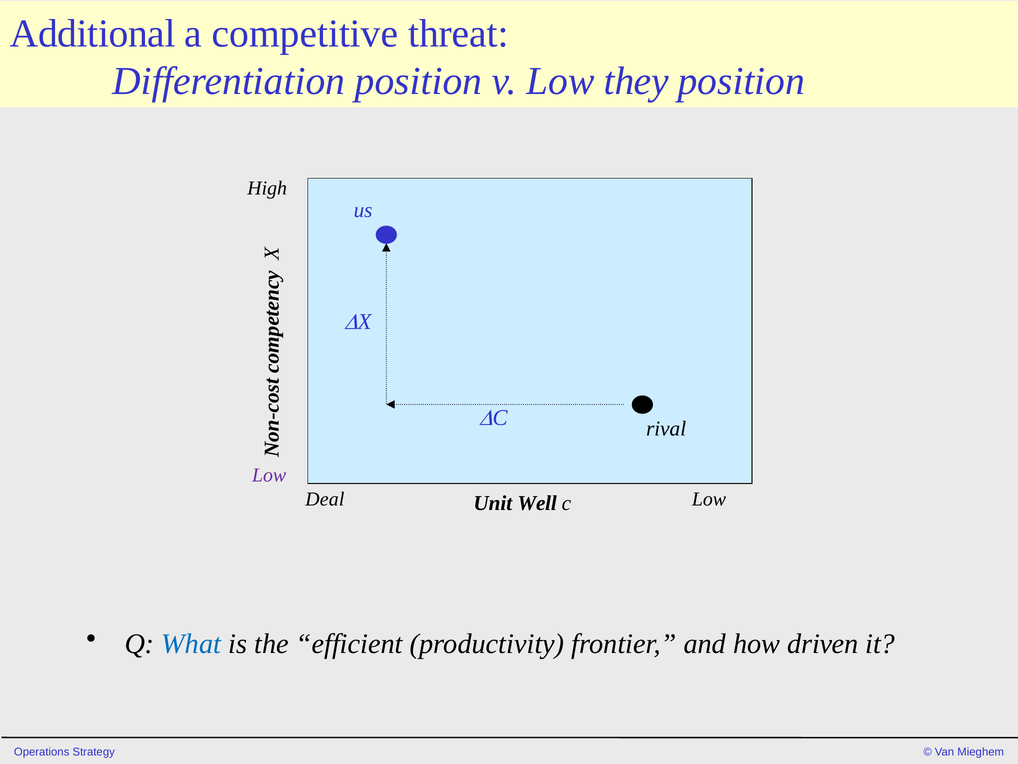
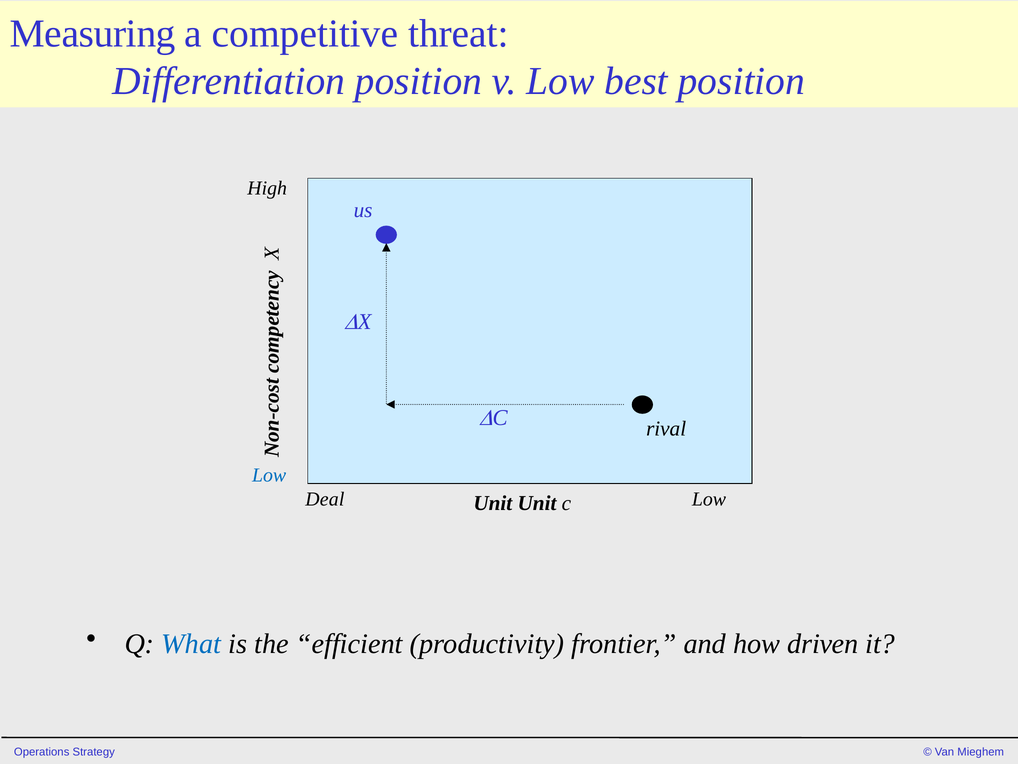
Additional: Additional -> Measuring (93, 34)
they: they -> best (636, 81)
Low colour: purple -> blue (269, 475)
Unit Well: Well -> Unit (537, 503)
